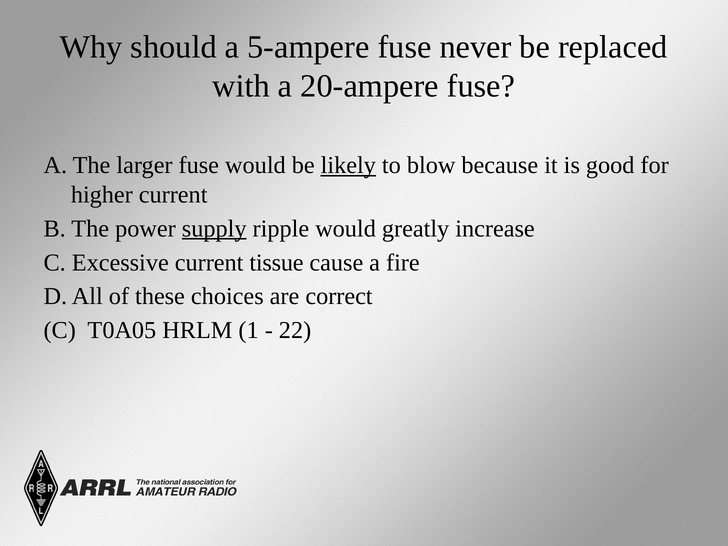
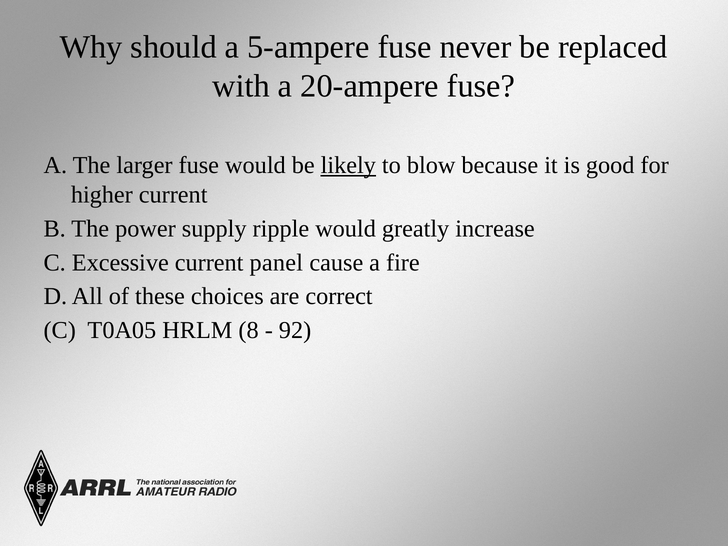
supply underline: present -> none (214, 229)
tissue: tissue -> panel (276, 262)
1: 1 -> 8 (249, 330)
22: 22 -> 92 (295, 330)
